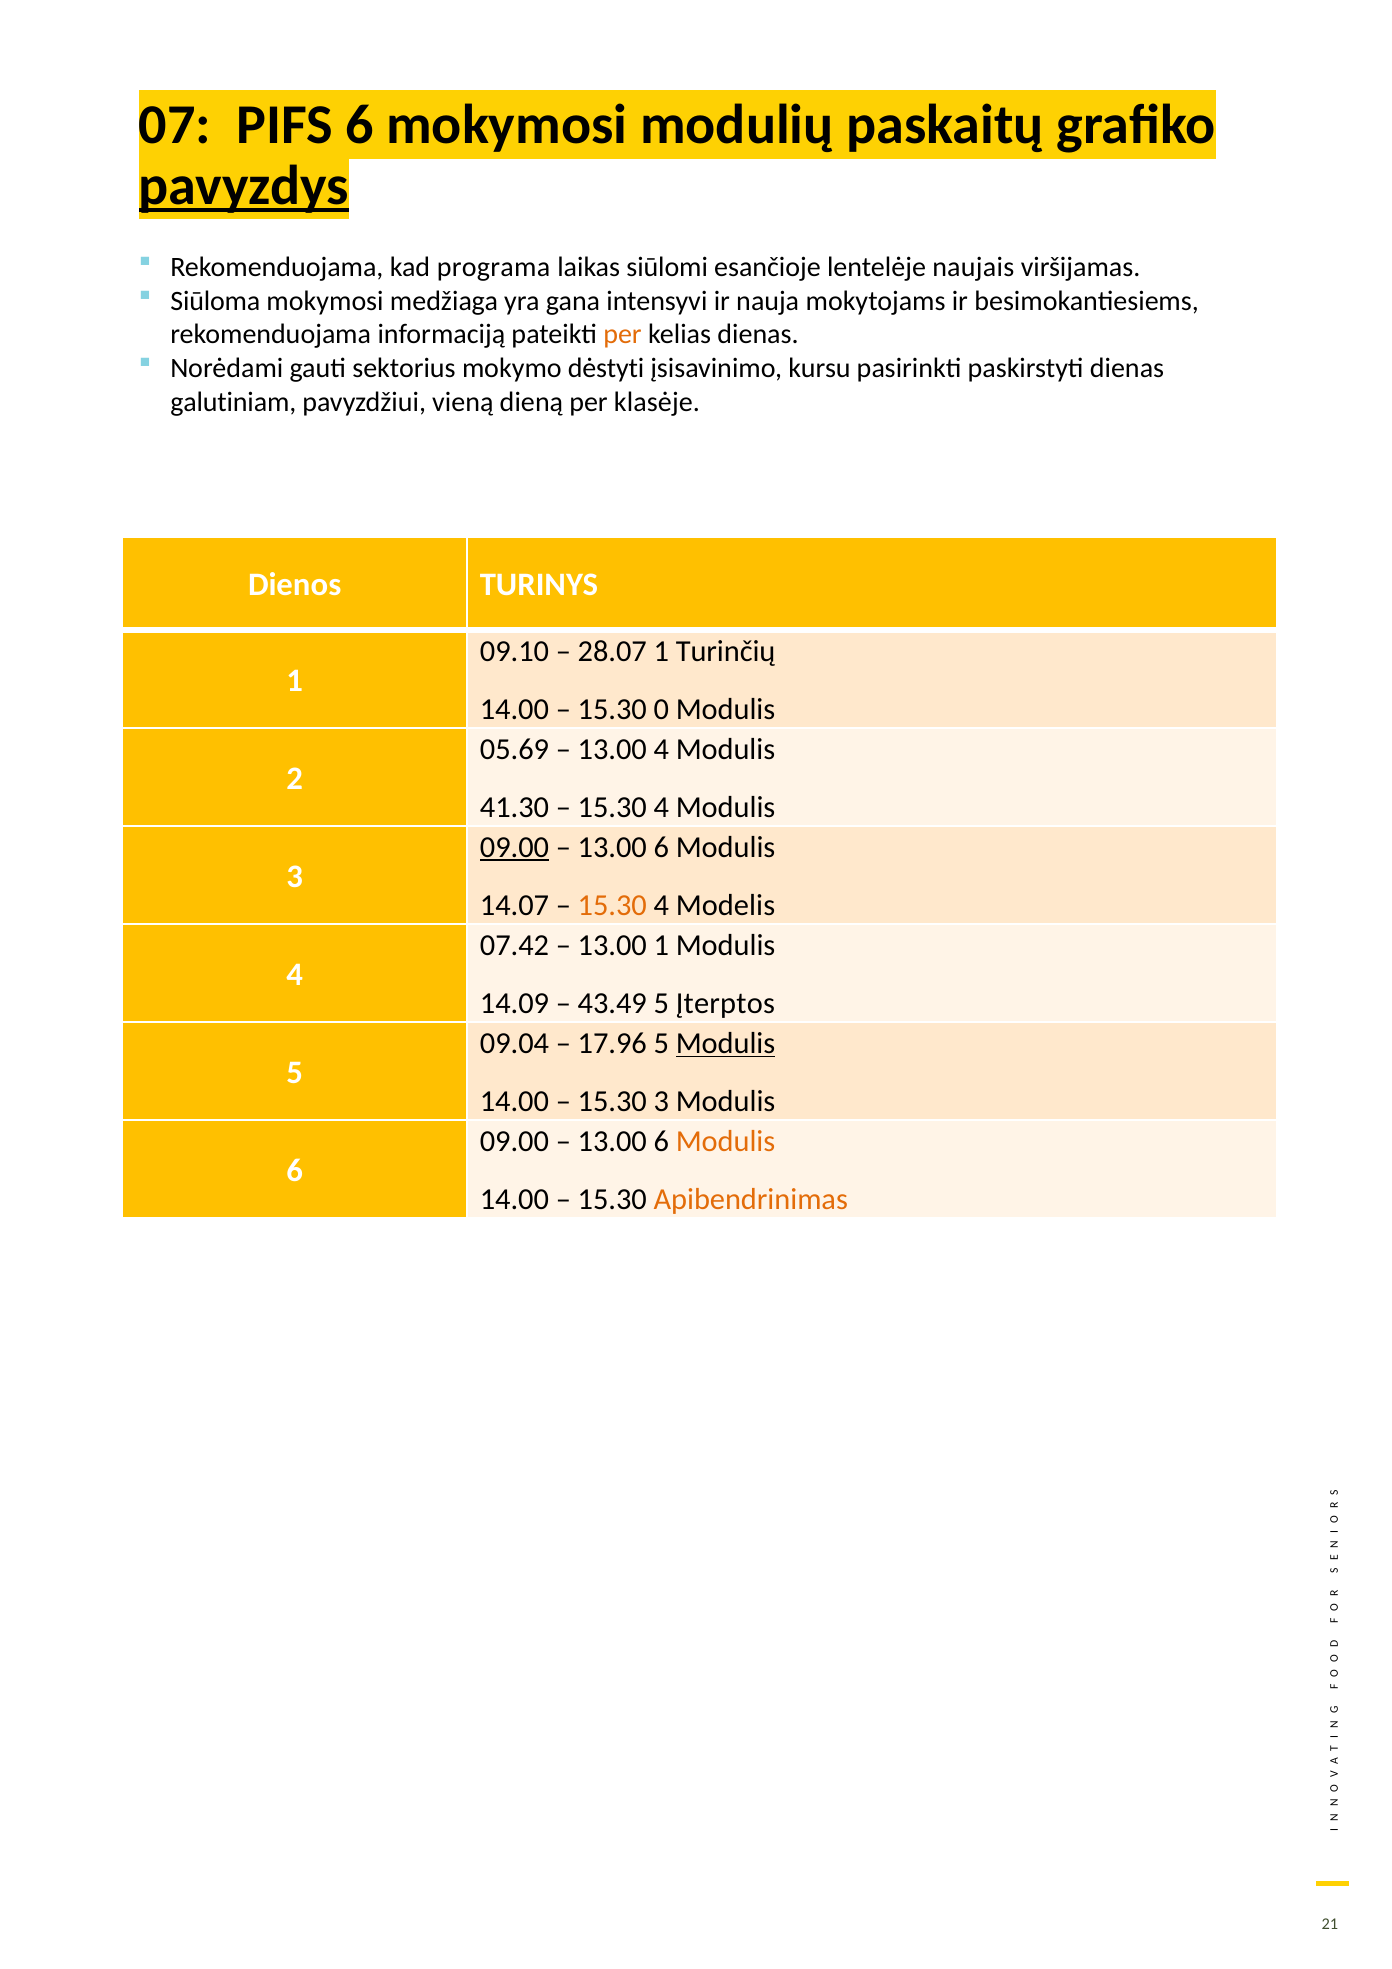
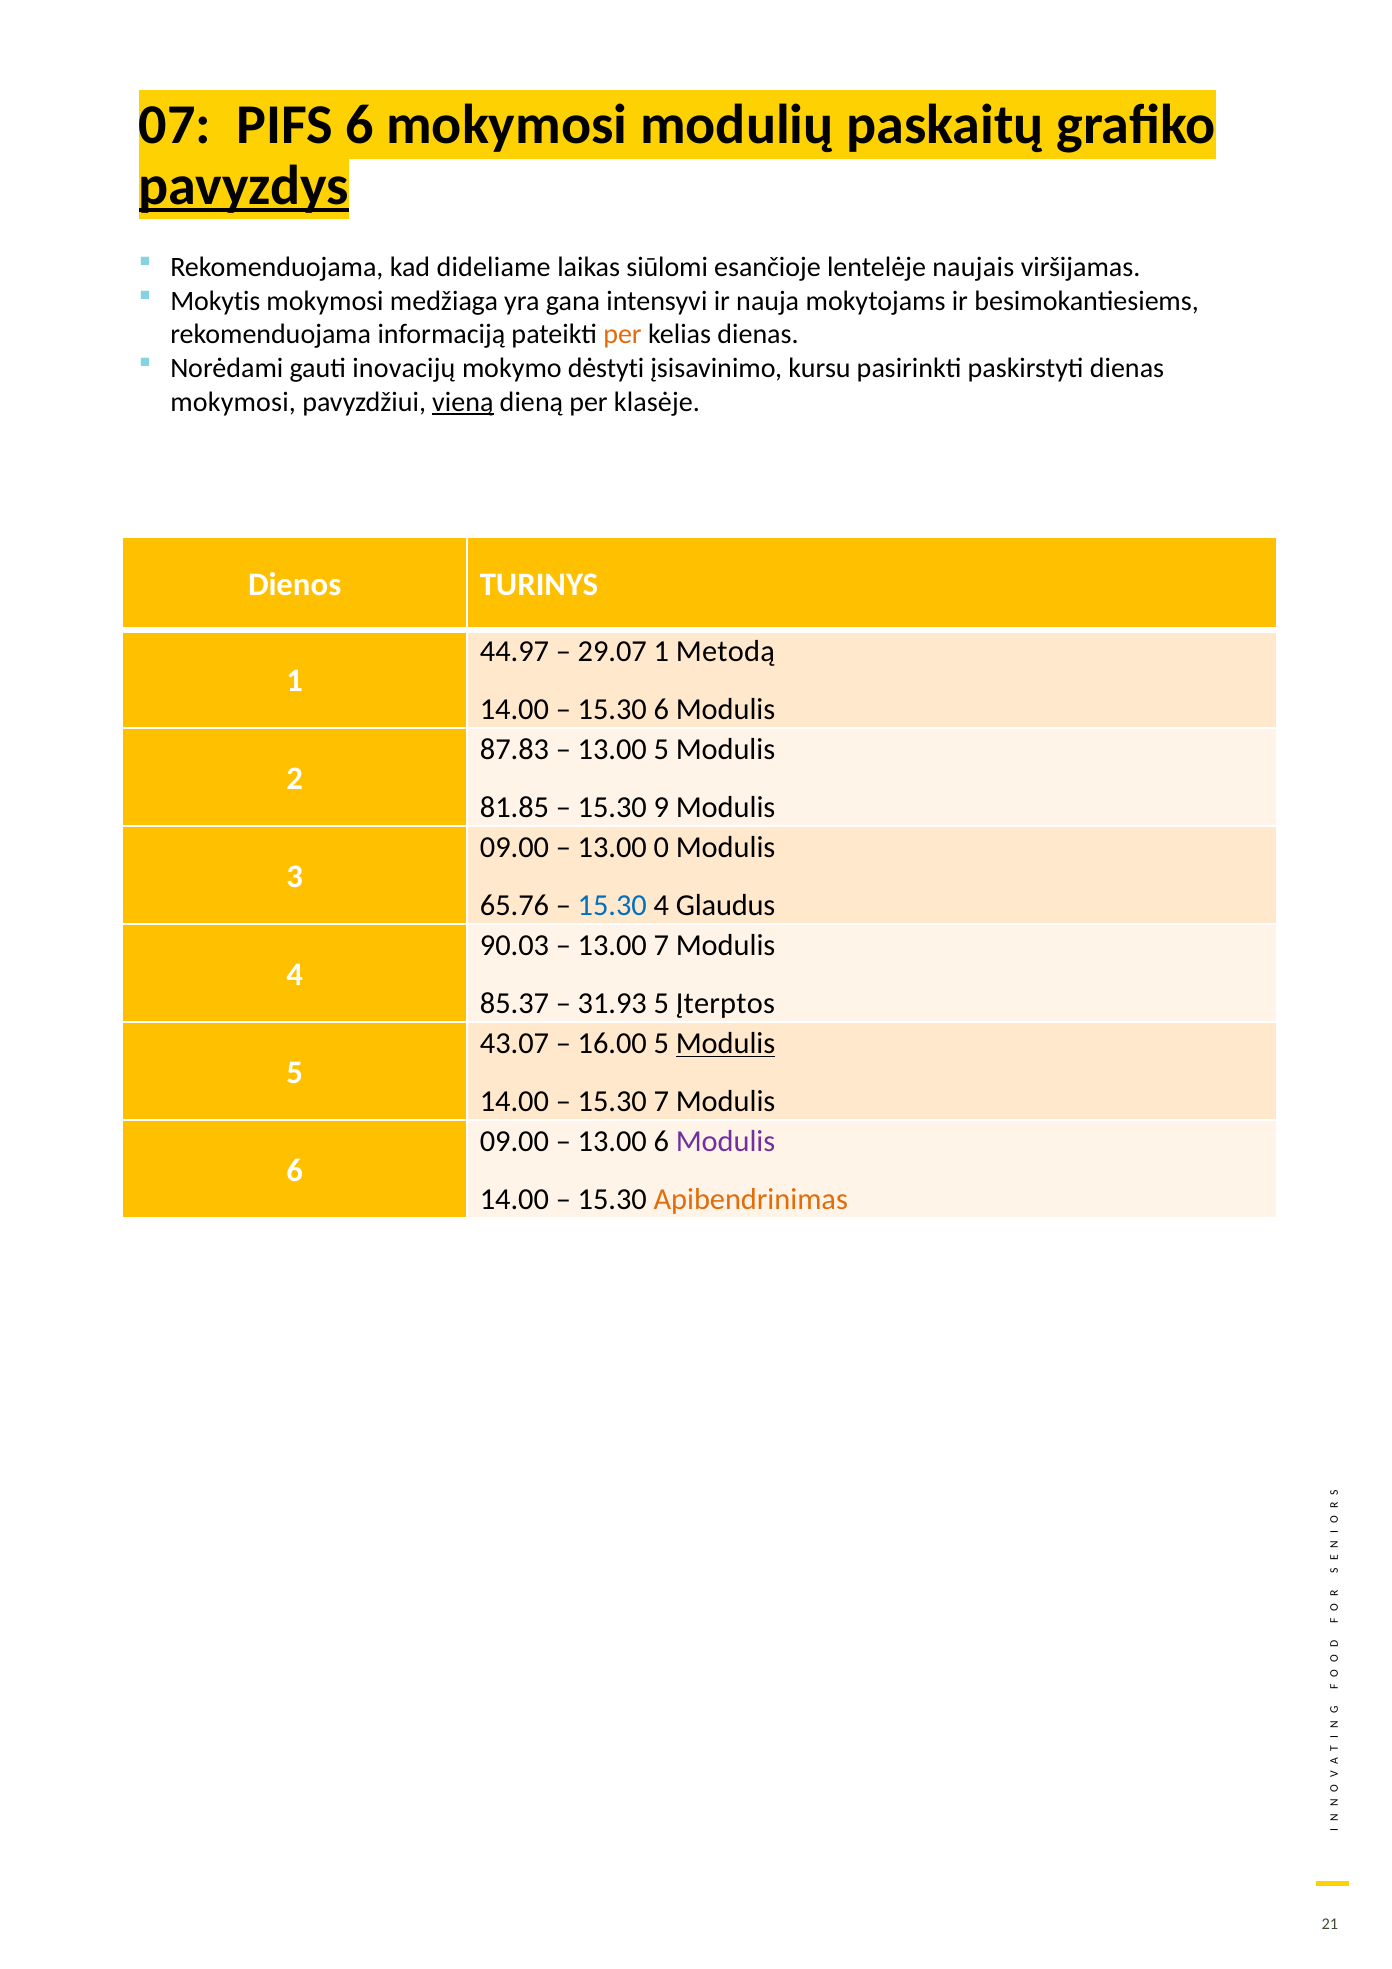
programa: programa -> dideliame (494, 267)
Siūloma: Siūloma -> Mokytis (215, 301)
sektorius: sektorius -> inovacijų (404, 368)
galutiniam: galutiniam -> mokymosi (233, 402)
vieną underline: none -> present (463, 402)
09.10: 09.10 -> 44.97 (515, 651)
28.07: 28.07 -> 29.07 (612, 651)
Turinčių: Turinčių -> Metodą (725, 651)
15.30 0: 0 -> 6 (661, 709)
05.69: 05.69 -> 87.83 (515, 749)
13.00 4: 4 -> 5 (661, 749)
41.30: 41.30 -> 81.85 (515, 807)
4: 4 -> 9 (661, 807)
09.00 underline: present -> none (515, 847)
6: 6 -> 0 (661, 847)
14.07: 14.07 -> 65.76 (515, 905)
15.30 colour: orange -> blue (612, 905)
Modelis: Modelis -> Glaudus (726, 905)
07.42: 07.42 -> 90.03 (515, 945)
13.00 1: 1 -> 7 (661, 945)
14.09: 14.09 -> 85.37 (515, 1004)
43.49: 43.49 -> 31.93 (612, 1004)
09.04: 09.04 -> 43.07 (515, 1043)
17.96: 17.96 -> 16.00 (612, 1043)
15.30 3: 3 -> 7 (661, 1102)
Modulis colour: orange -> purple (726, 1141)
